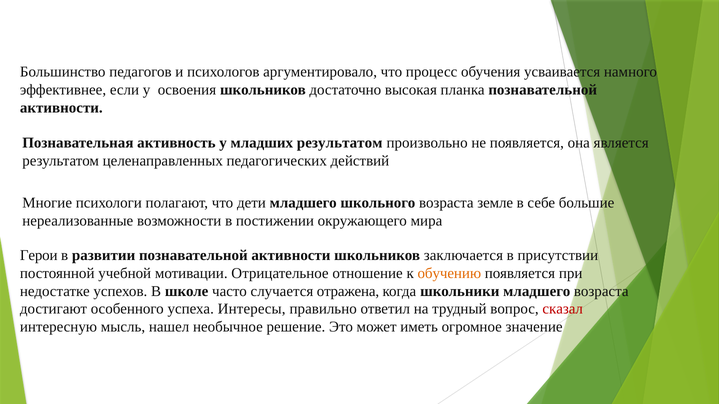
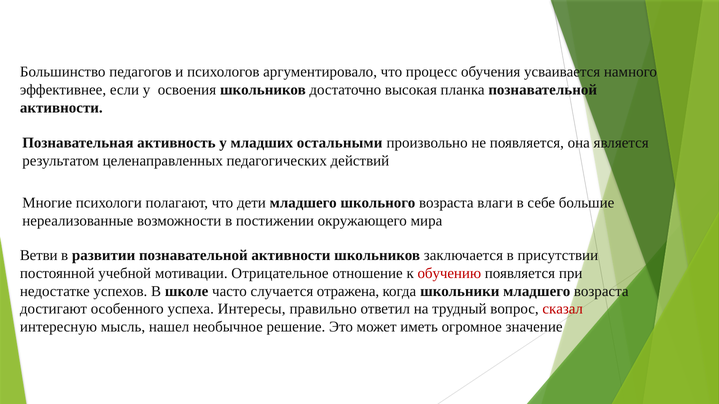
младших результатом: результатом -> остальными (340, 143)
земле: земле -> влаги (495, 203)
Герои: Герои -> Ветви (39, 255)
обучению colour: orange -> red (449, 273)
